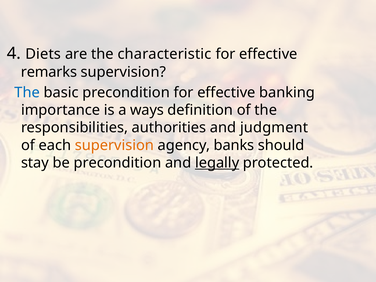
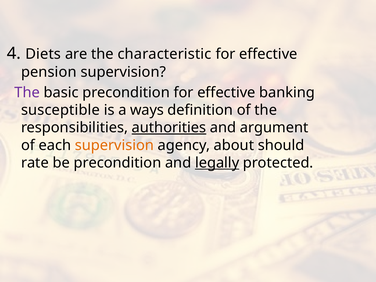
remarks: remarks -> pension (49, 72)
The colour: blue -> purple (27, 93)
importance: importance -> susceptible (60, 110)
authorities underline: none -> present (169, 128)
judgment: judgment -> argument (274, 128)
banks: banks -> about (234, 145)
stay: stay -> rate (35, 163)
